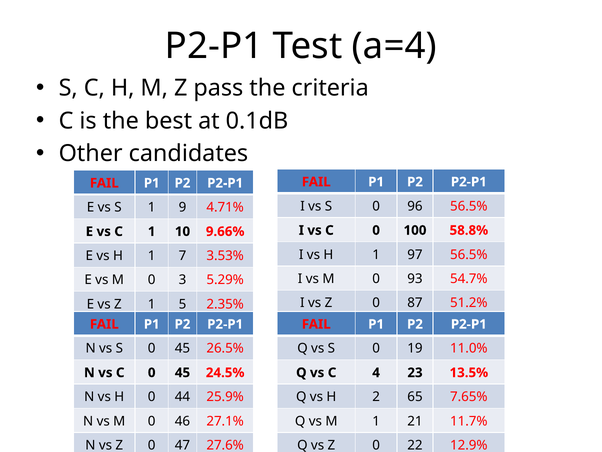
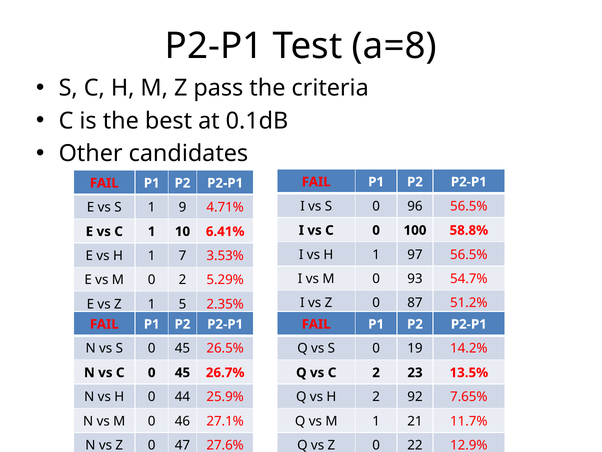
a=4: a=4 -> a=8 (394, 46)
9.66%: 9.66% -> 6.41% (225, 231)
0 3: 3 -> 2 (182, 280)
11.0%: 11.0% -> 14.2% (469, 348)
24.5%: 24.5% -> 26.7% (225, 372)
C 4: 4 -> 2 (376, 372)
65: 65 -> 92 (415, 397)
